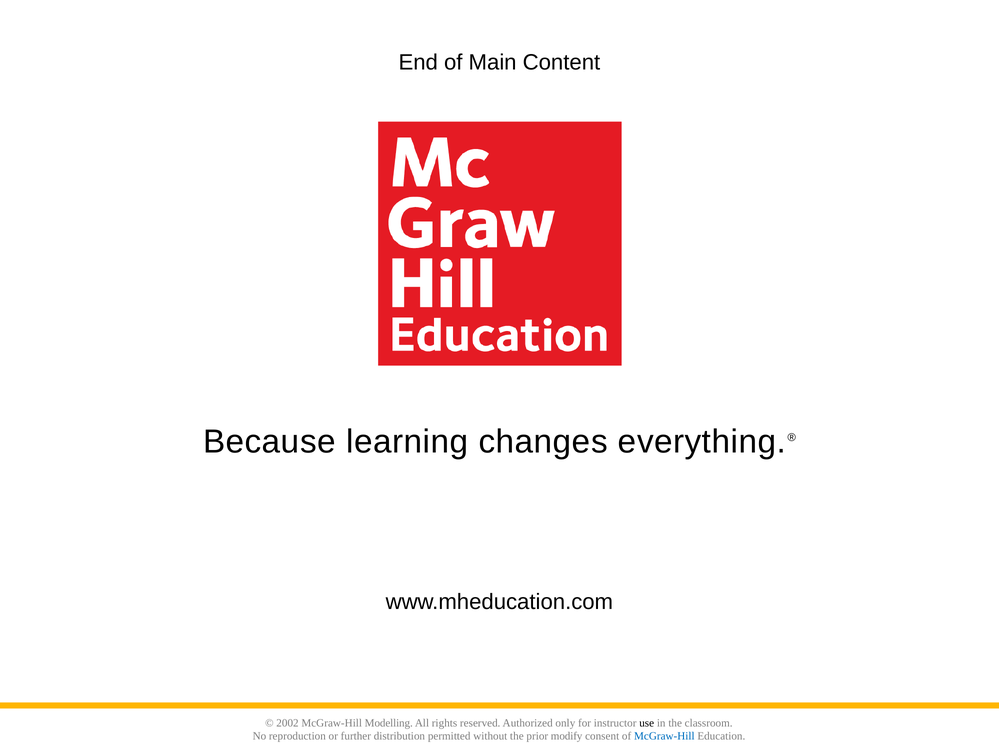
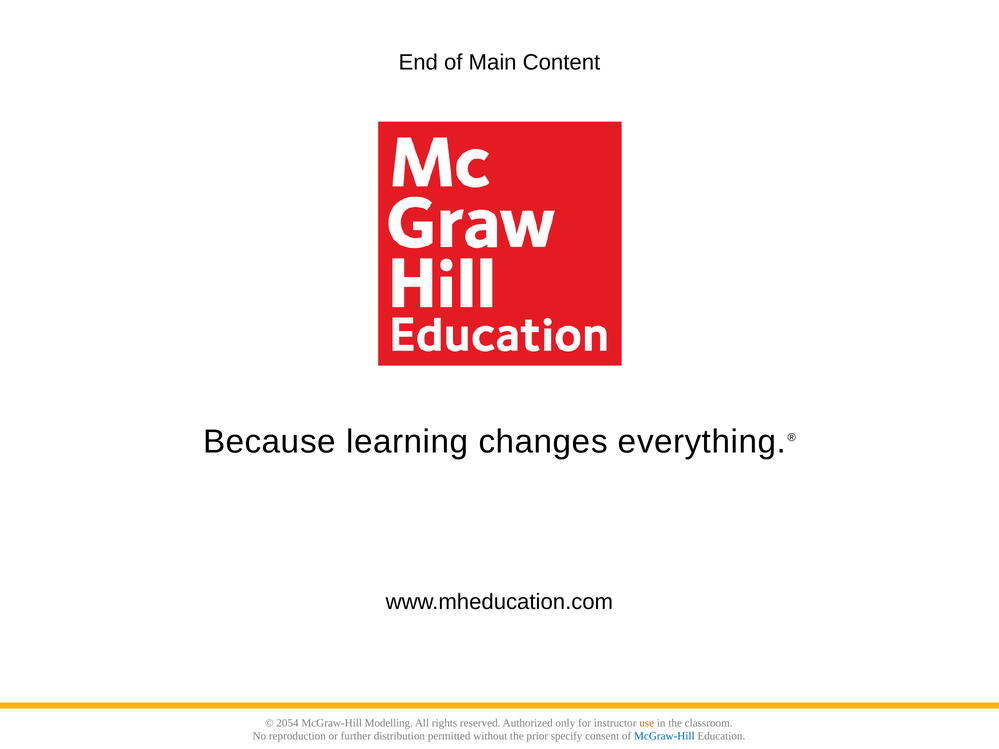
2002: 2002 -> 2054 (287, 723)
use colour: black -> orange (647, 723)
modify: modify -> specify (567, 736)
